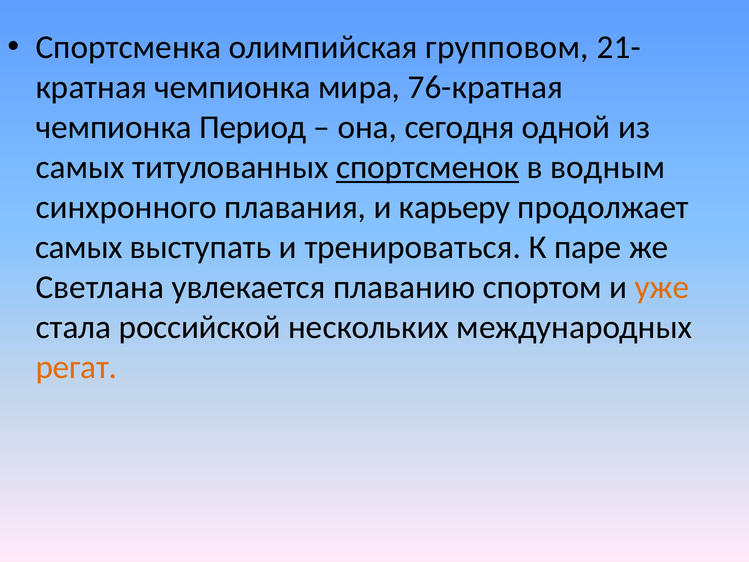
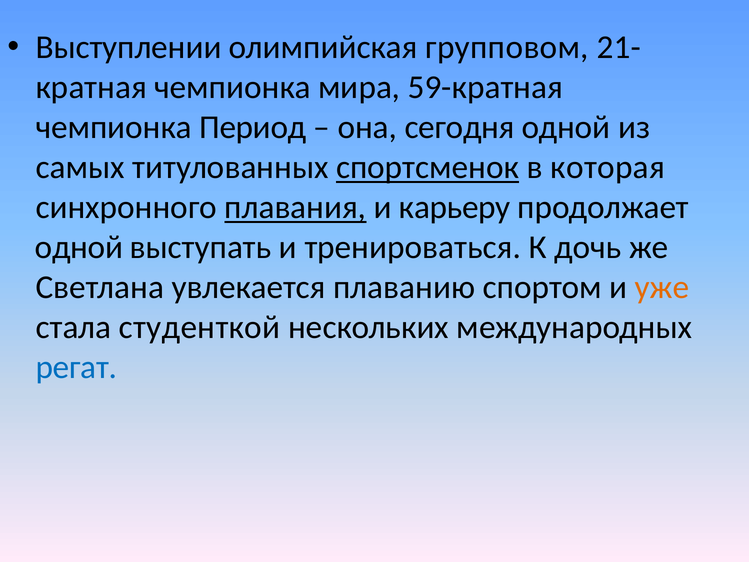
Спортсменка: Спортсменка -> Выступлении (129, 47)
76-кратная: 76-кратная -> 59-кратная (485, 87)
водным: водным -> которая (608, 167)
плавания underline: none -> present (295, 207)
самых: самых -> одной (79, 247)
паре: паре -> дочь (588, 247)
российской: российской -> студенткой (200, 327)
регат colour: orange -> blue (76, 367)
